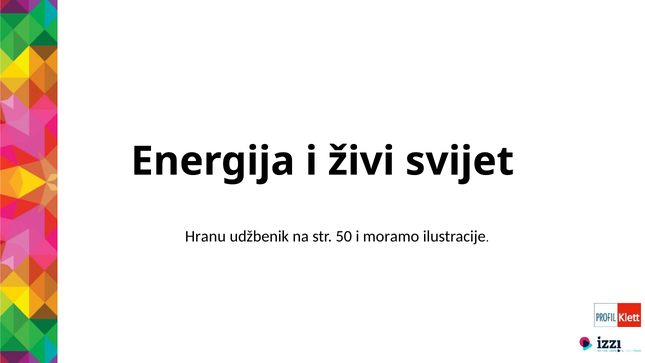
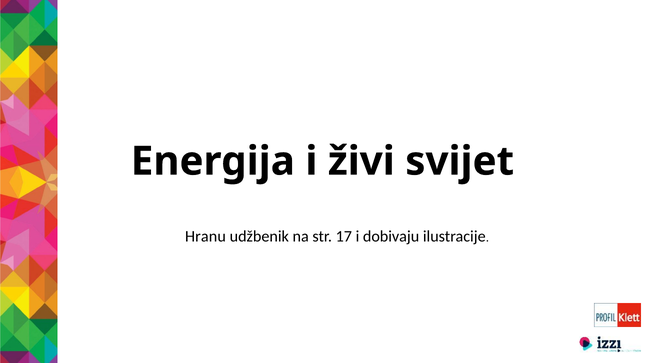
50: 50 -> 17 (344, 236)
moramo: moramo -> dobivaju (391, 236)
